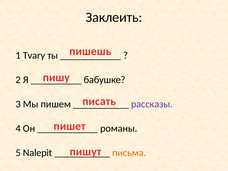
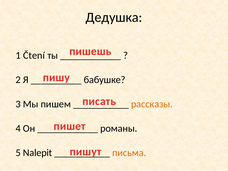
Заклеить: Заклеить -> Дедушка (114, 17)
Tvary: Tvary -> Čtení (34, 55)
рассказы colour: purple -> orange (152, 104)
